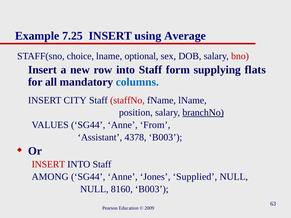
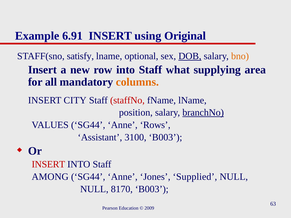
7.25: 7.25 -> 6.91 (72, 36)
Average: Average -> Original (185, 36)
choice: choice -> satisfy (80, 56)
DOB underline: none -> present (190, 56)
bno colour: red -> orange (240, 56)
form: form -> what (178, 70)
flats: flats -> area (255, 70)
columns colour: blue -> orange (137, 82)
From: From -> Rows (155, 125)
4378: 4378 -> 3100 (135, 138)
8160: 8160 -> 8170 (122, 189)
